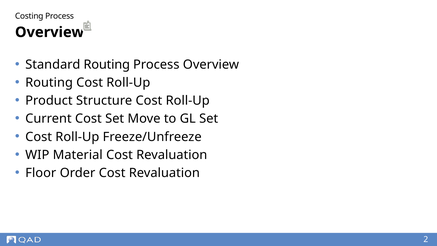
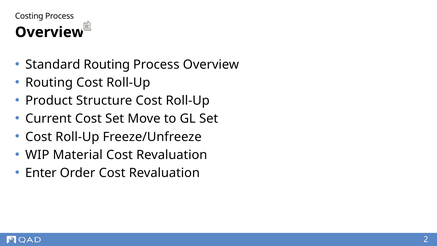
Floor: Floor -> Enter (41, 173)
